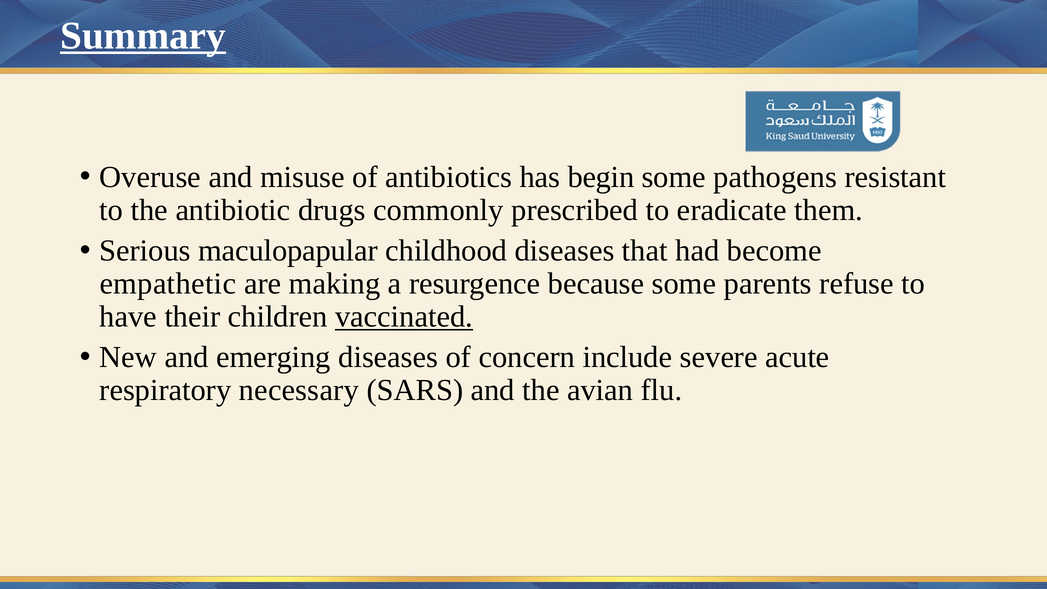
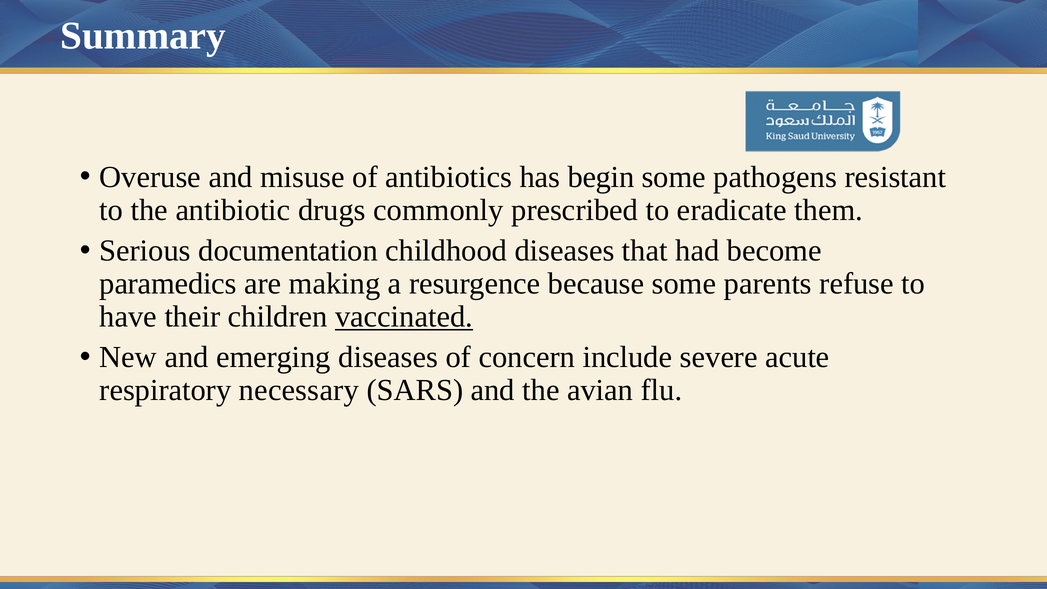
Summary underline: present -> none (143, 36)
maculopapular: maculopapular -> documentation (288, 251)
empathetic: empathetic -> paramedics (168, 284)
